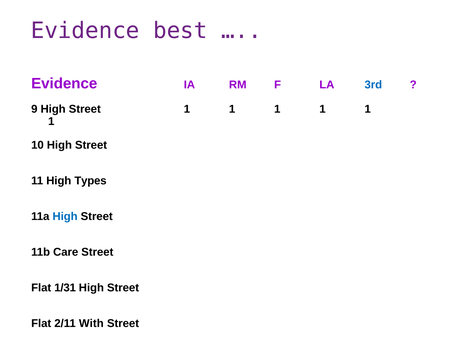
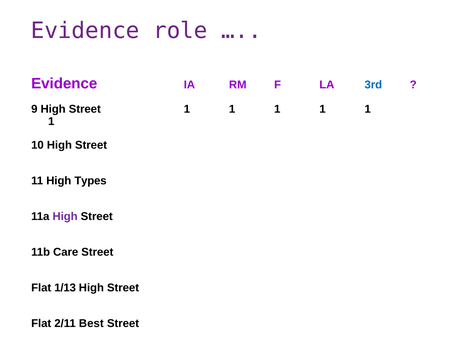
best: best -> role (180, 31)
High colour: blue -> purple (65, 216)
1/31: 1/31 -> 1/13 (65, 288)
With: With -> Best (91, 324)
